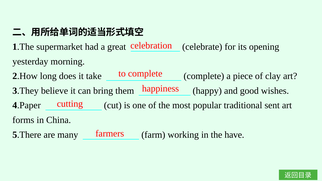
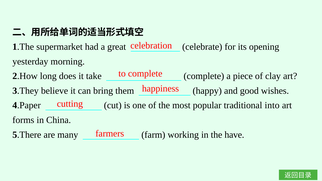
sent: sent -> into (272, 105)
